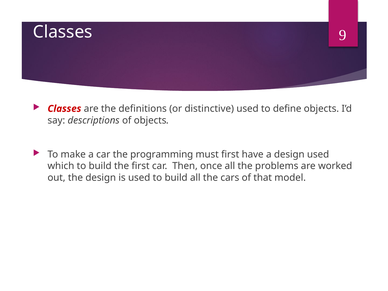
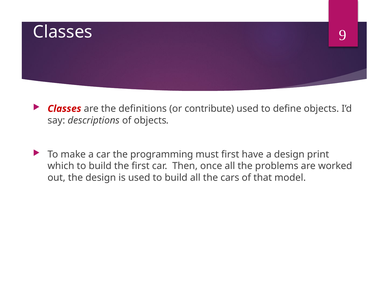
distinctive: distinctive -> contribute (209, 109)
design used: used -> print (318, 154)
